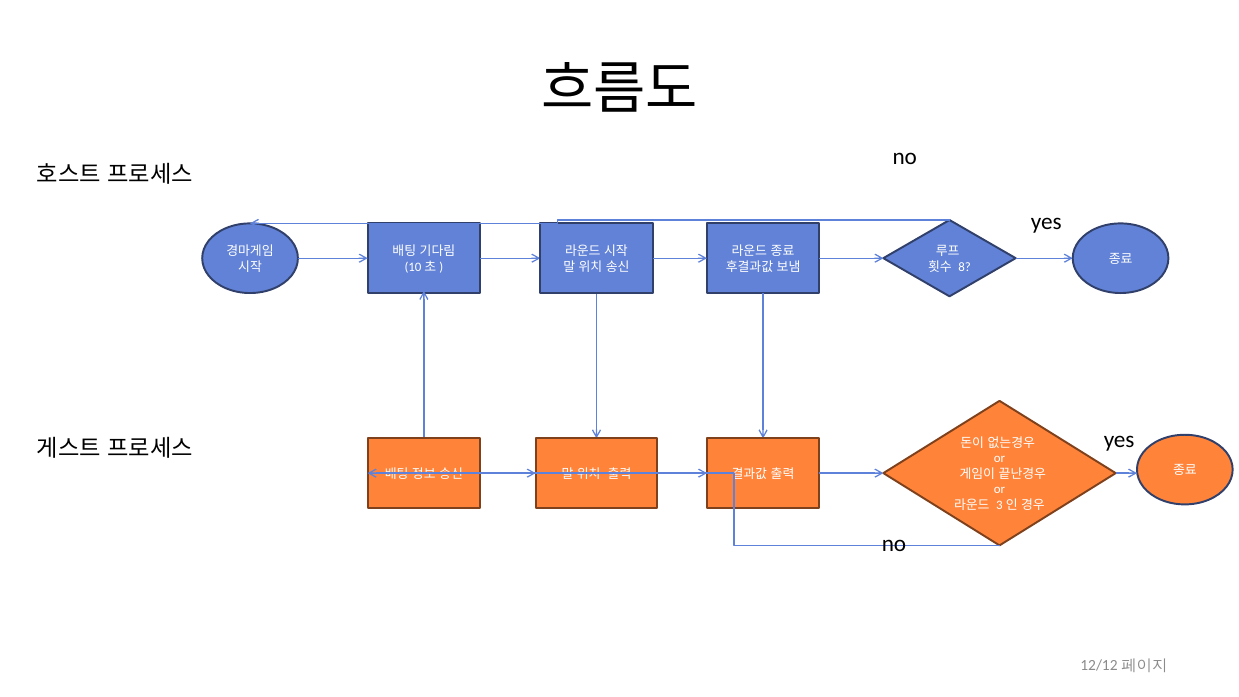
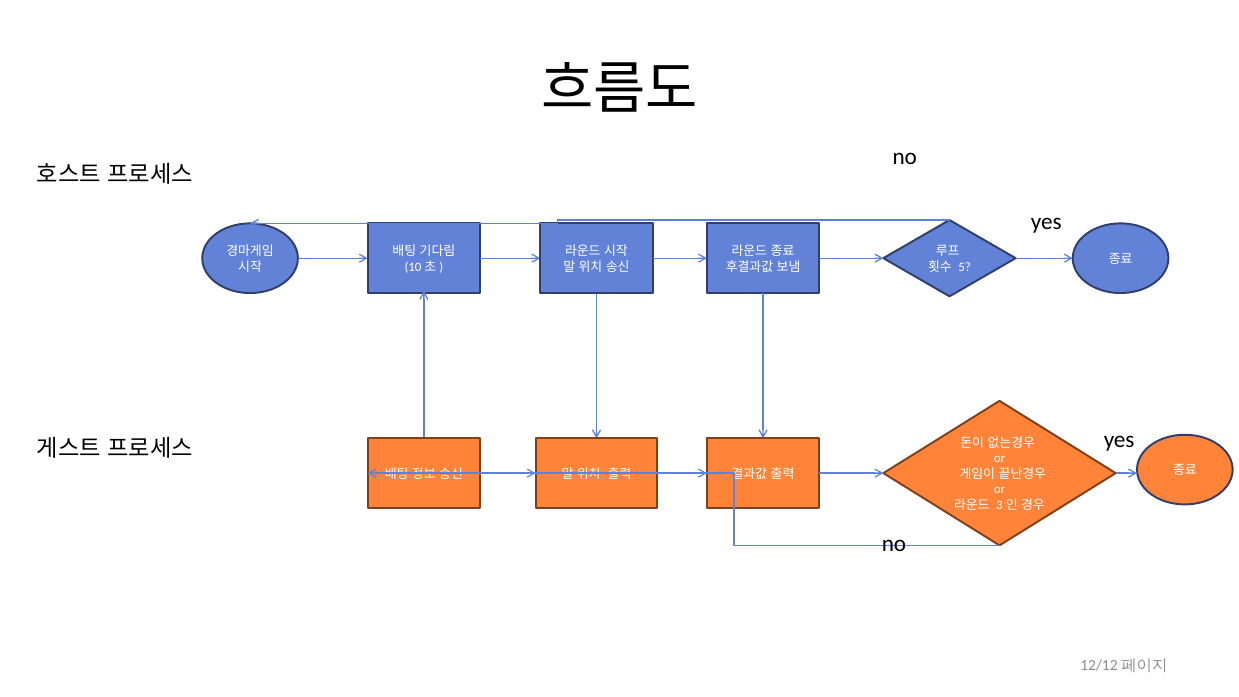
8: 8 -> 5 (965, 267)
